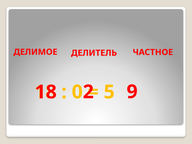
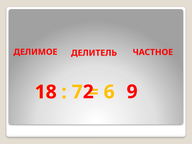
0: 0 -> 7 (77, 92)
5: 5 -> 6 (109, 92)
